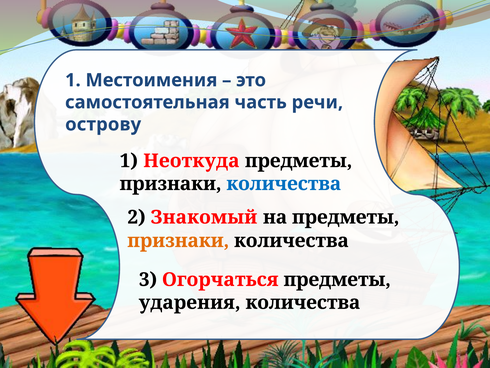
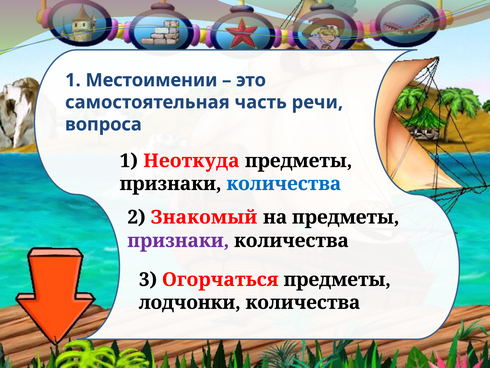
Местоимения: Местоимения -> Местоимении (151, 80)
острову: острову -> вопроса (103, 124)
признаки colour: orange -> purple (178, 240)
ударения: ударения -> лодчонки (190, 302)
